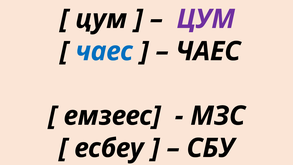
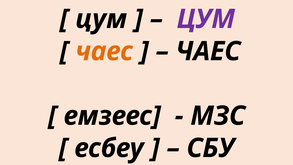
чаес colour: blue -> orange (104, 51)
